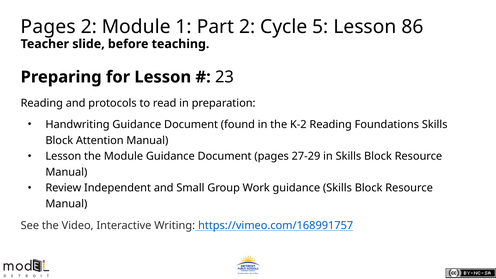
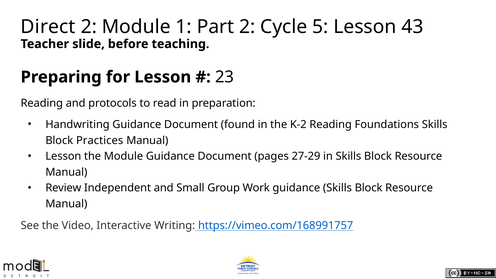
Pages: Pages -> Direct (48, 27)
86: 86 -> 43 (412, 27)
Attention: Attention -> Practices (100, 140)
